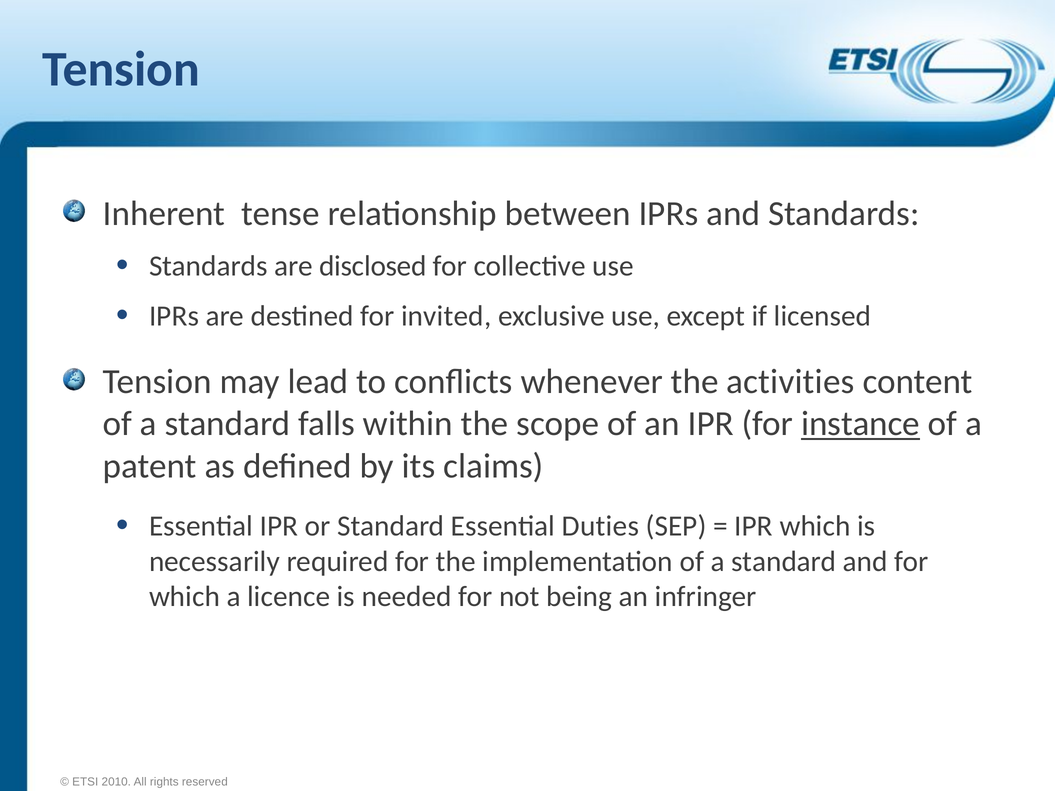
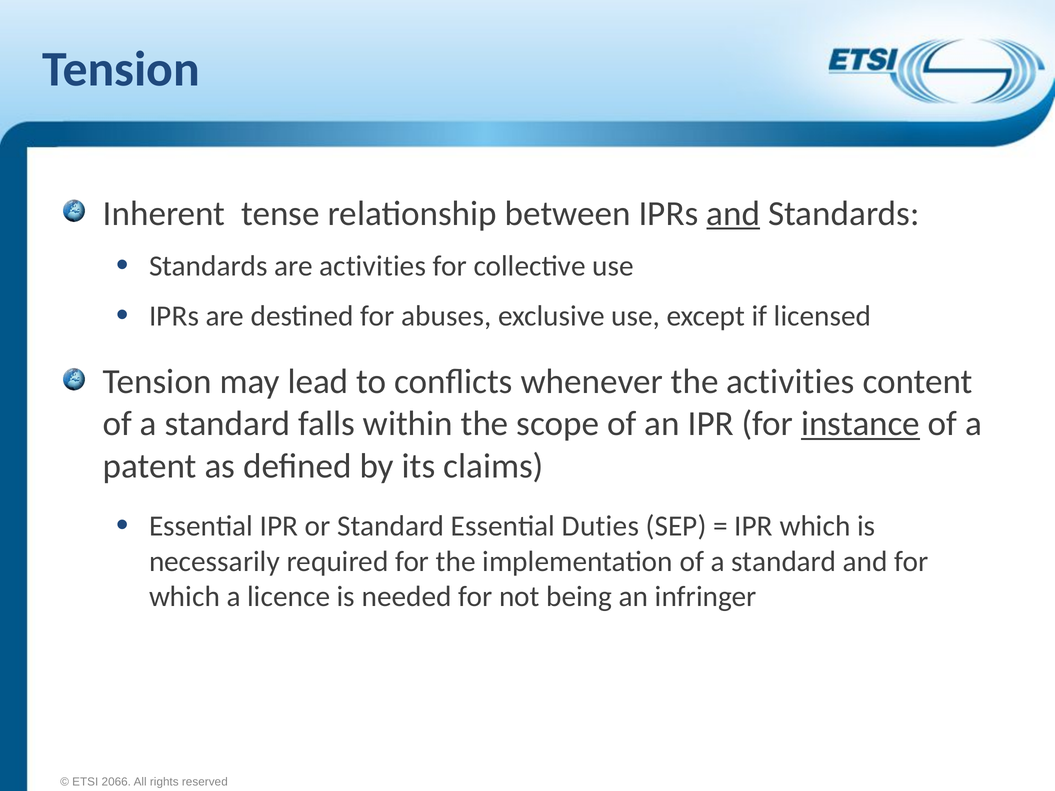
and underline: none -> present (733, 213)
are disclosed: disclosed -> activities (373, 266)
invited: invited -> abuses (446, 316)
2010: 2010 -> 2066 (116, 782)
